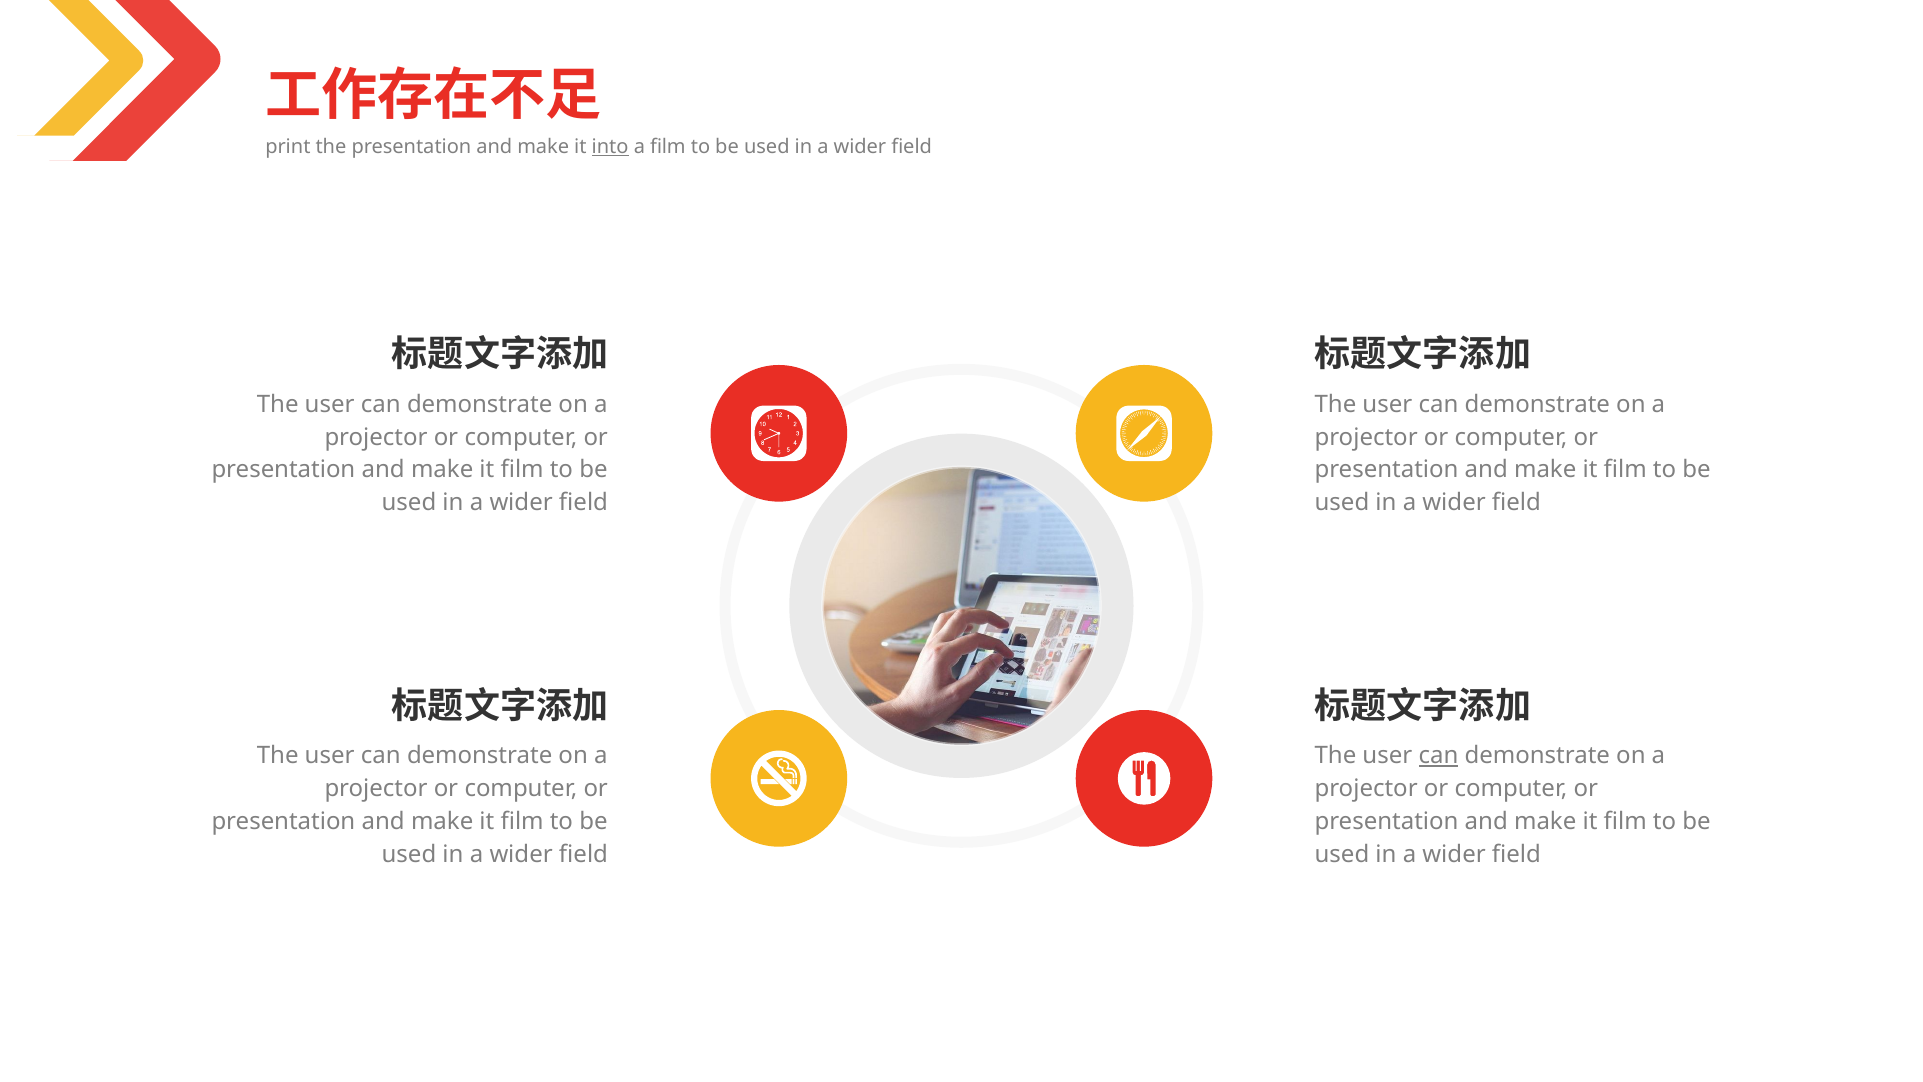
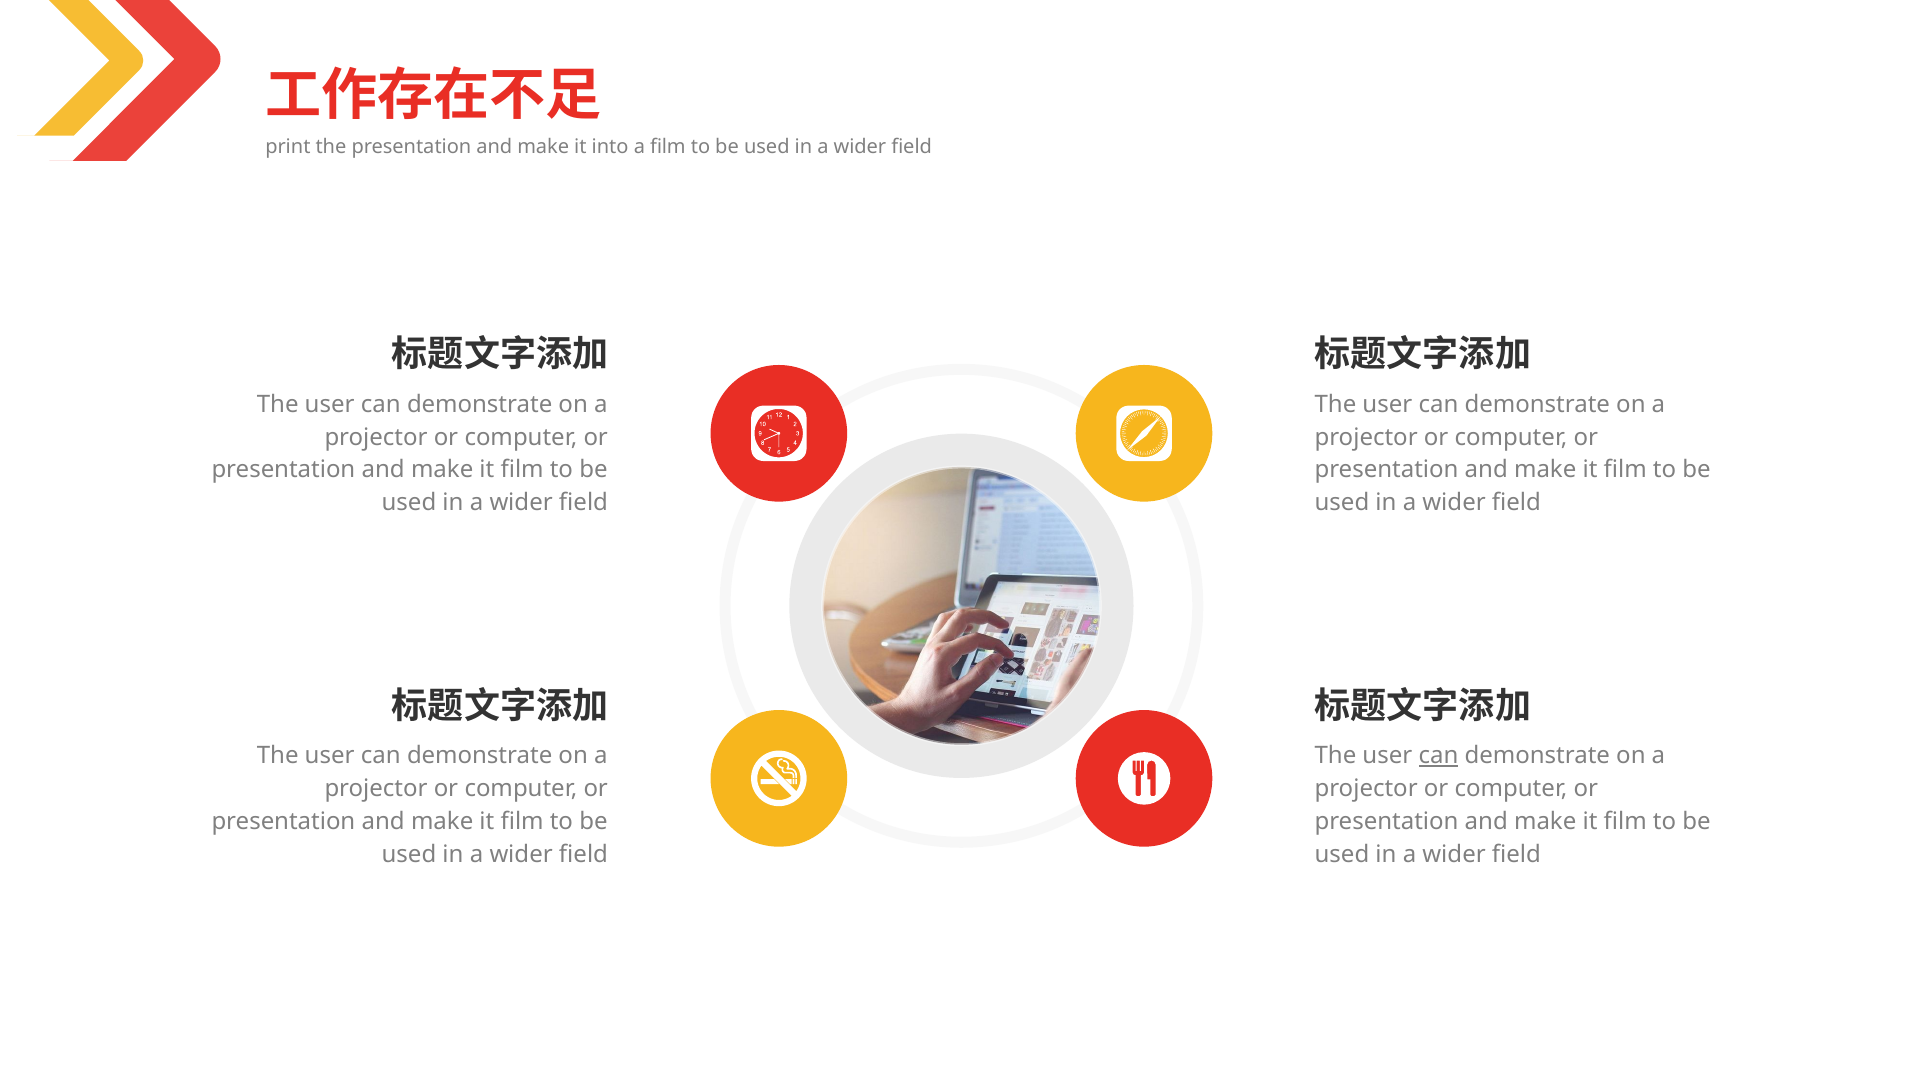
into underline: present -> none (610, 146)
